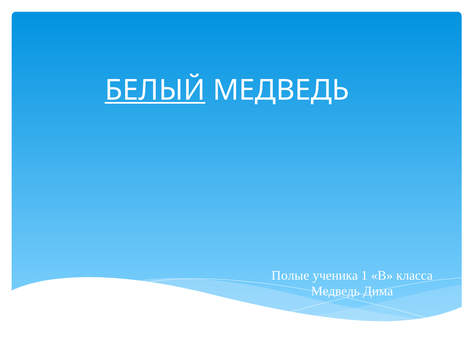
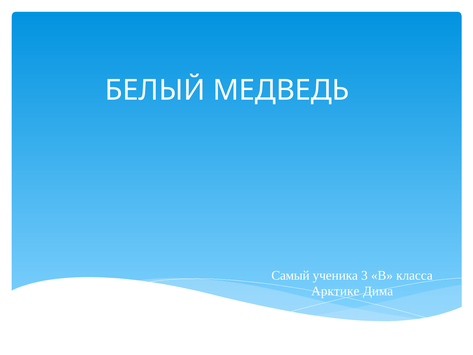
БЕЛЫЙ underline: present -> none (155, 90)
Полые: Полые -> Самый (290, 275)
1: 1 -> 3 (364, 275)
Медведь: Медведь -> Арктике (335, 291)
